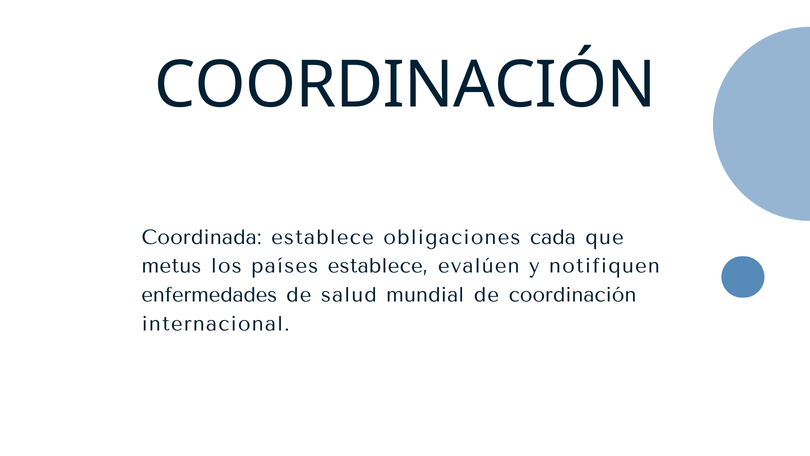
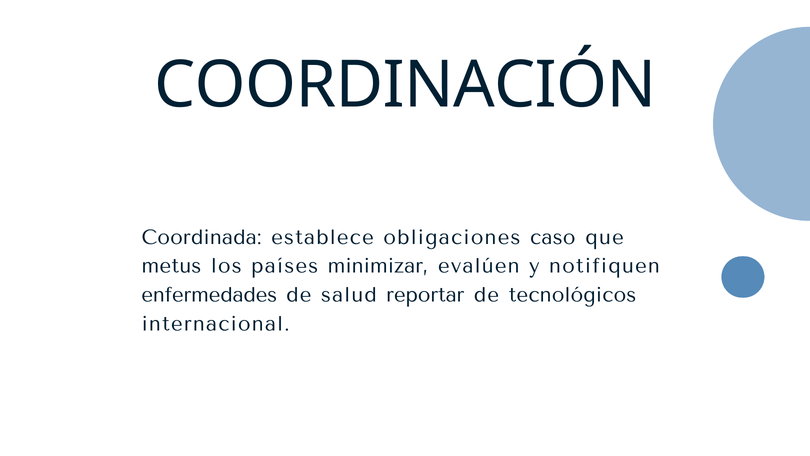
cada: cada -> caso (553, 237)
países establece: establece -> minimizar (378, 266)
mundial: mundial -> reportar (425, 295)
de coordinación: coordinación -> tecnológicos (572, 295)
